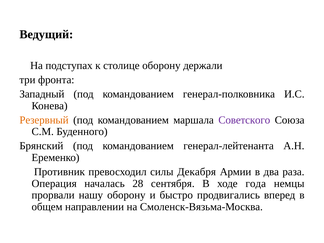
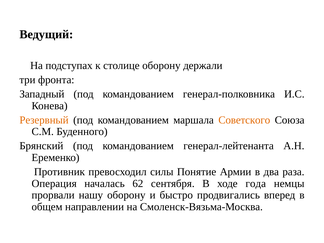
Советского colour: purple -> orange (244, 120)
Декабря: Декабря -> Понятие (197, 172)
28: 28 -> 62 (138, 183)
